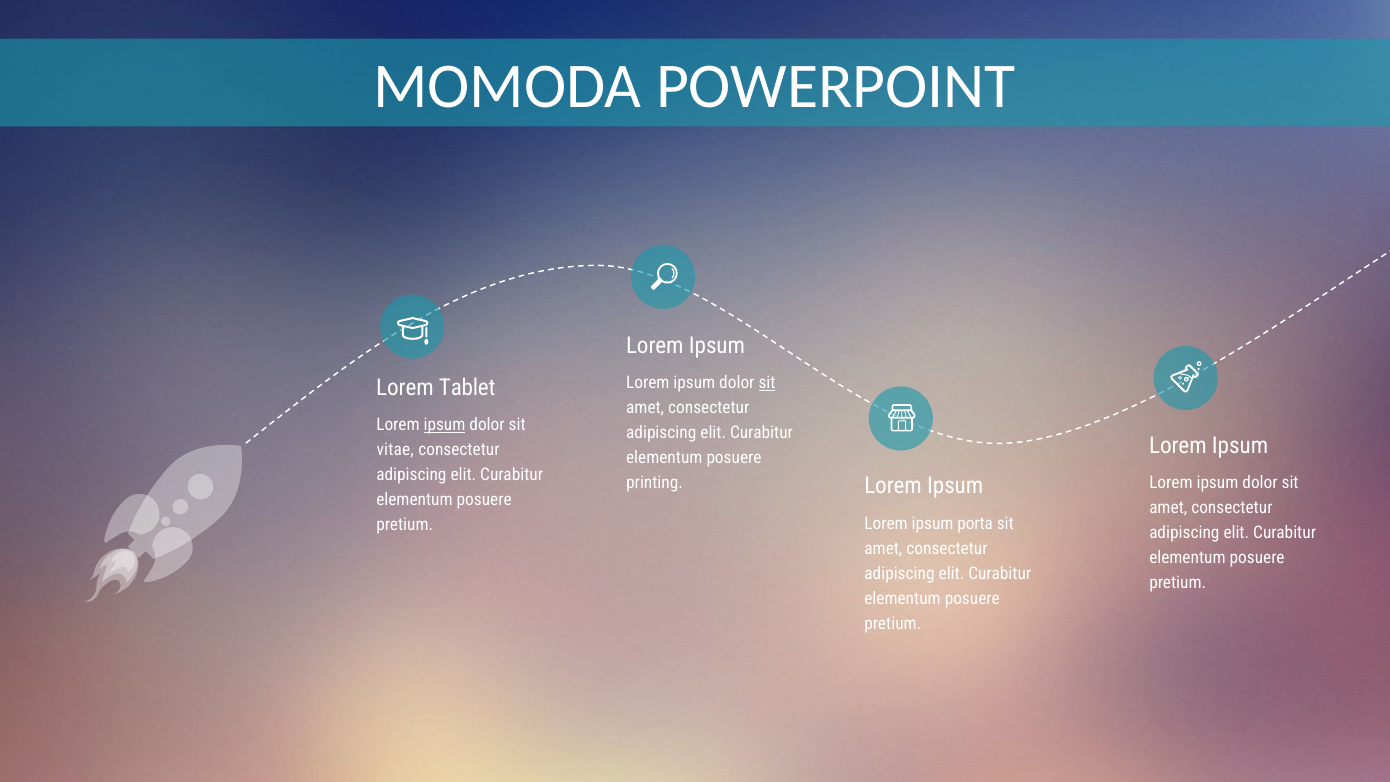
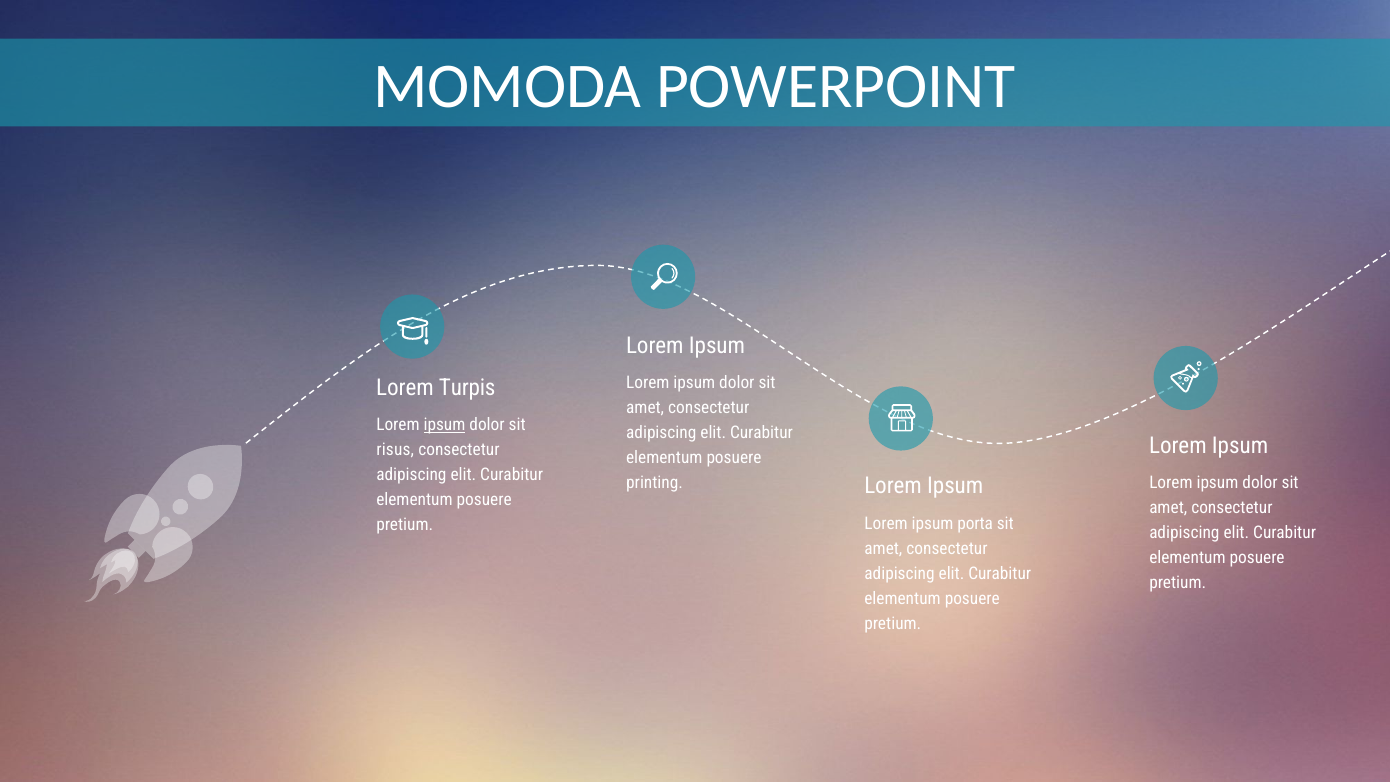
sit underline: present -> none (767, 383)
Tablet: Tablet -> Turpis (467, 387)
vitae: vitae -> risus (395, 450)
